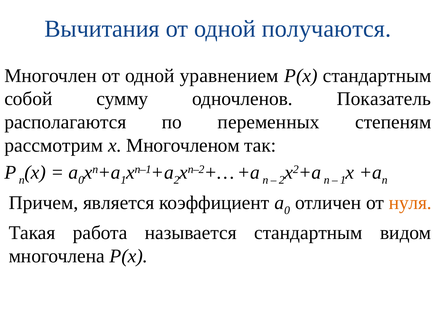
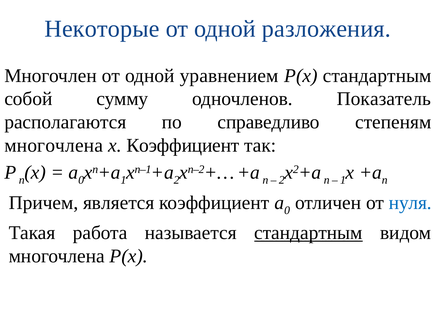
Вычитания: Вычитания -> Некоторые (102, 29)
получаются: получаются -> разложения (326, 29)
переменных: переменных -> справедливо (269, 122)
рассмотрим: рассмотрим -> многочлена (54, 145)
х Многочленом: Многочленом -> Коэффициент (183, 145)
нуля colour: orange -> blue (410, 203)
стандартным underline: none -> present (308, 233)
